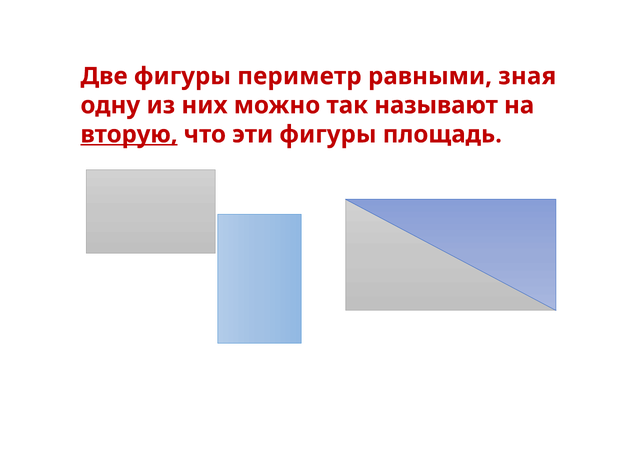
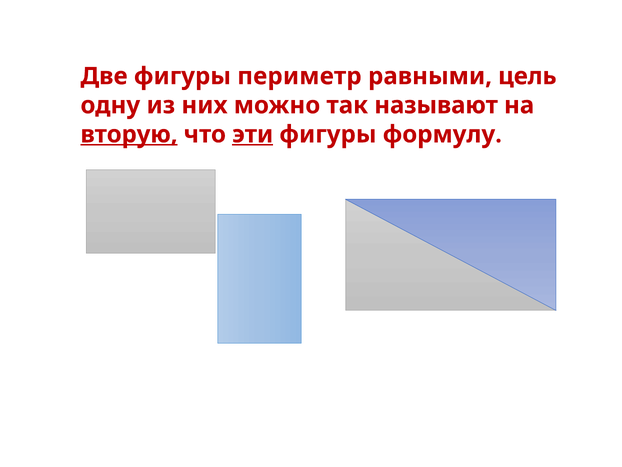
зная: зная -> цель (527, 76)
эти underline: none -> present (253, 134)
площадь: площадь -> формулу (442, 134)
